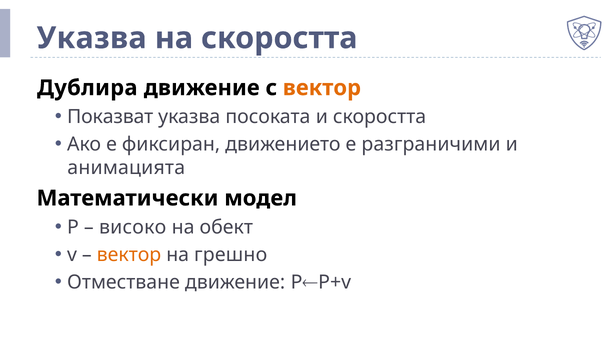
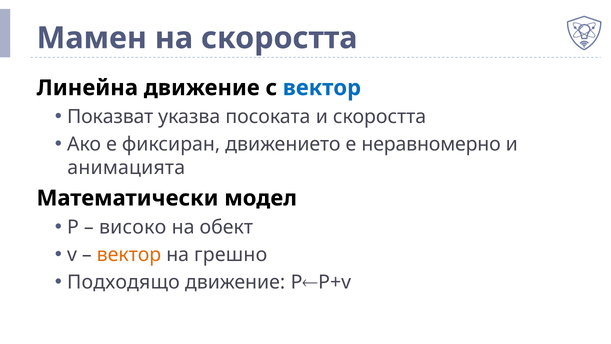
Указва: Указва -> Мамен (92, 38)
Дублира: Дублира -> Линейна (87, 88)
вектор colour: orange -> blue (322, 88)
разграничими: разграничими -> неравномерно (431, 144)
Отместване: Отместване -> Подходящо (123, 282)
